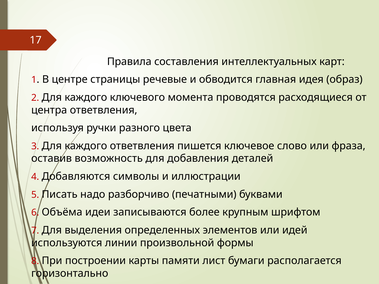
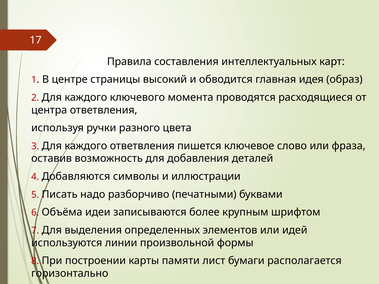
речевые: речевые -> высокий (165, 80)
